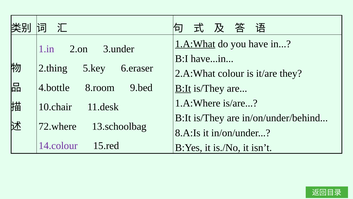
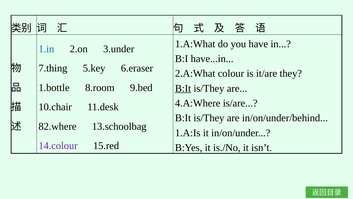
1.A:What underline: present -> none (195, 44)
1.in colour: purple -> blue (46, 49)
2.thing: 2.thing -> 7.thing (53, 68)
4.bottle: 4.bottle -> 1.bottle (54, 87)
1.A:Where: 1.A:Where -> 4.A:Where (198, 103)
72.where: 72.where -> 82.where (57, 126)
8.A:Is: 8.A:Is -> 1.A:Is (188, 133)
